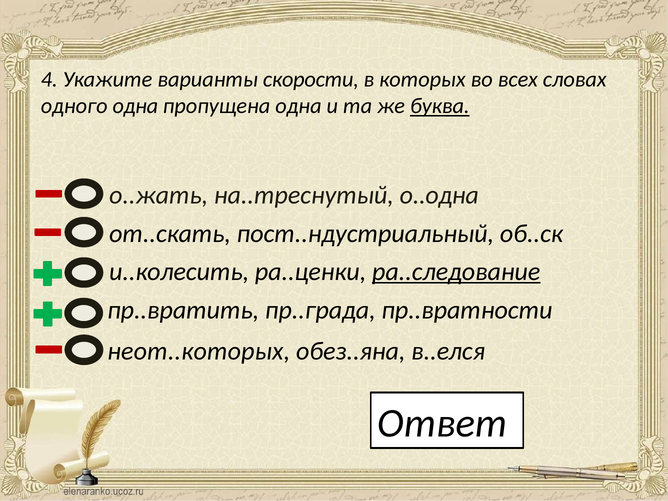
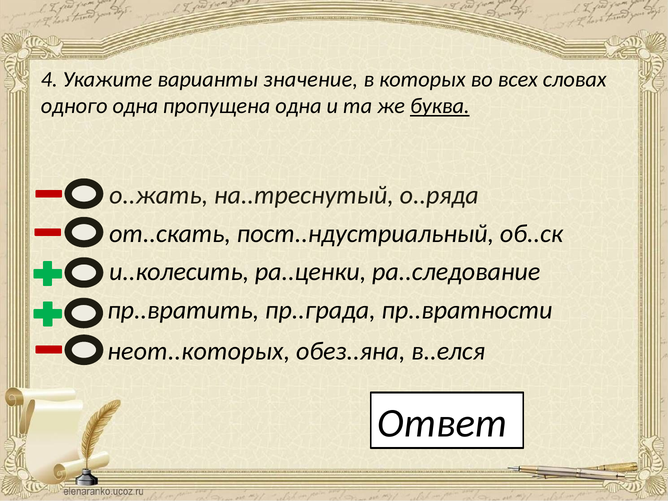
скорости: скорости -> значение (311, 79)
o..одна: o..одна -> o..ряда (439, 195)
ра..следование underline: present -> none (456, 272)
